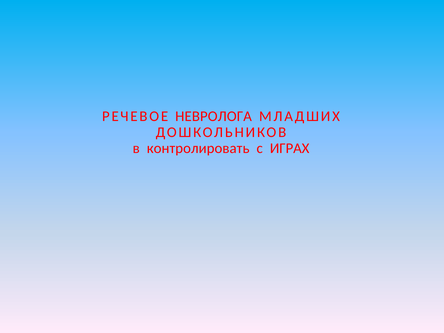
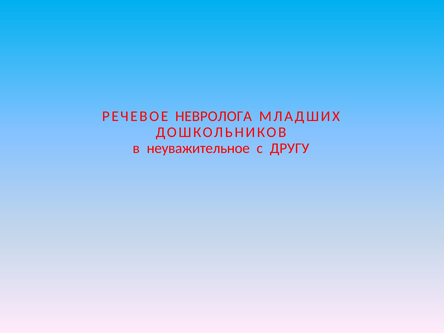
контролировать: контролировать -> неуважительное (198, 148)
ИГРАХ: ИГРАХ -> ДРУГУ (290, 148)
